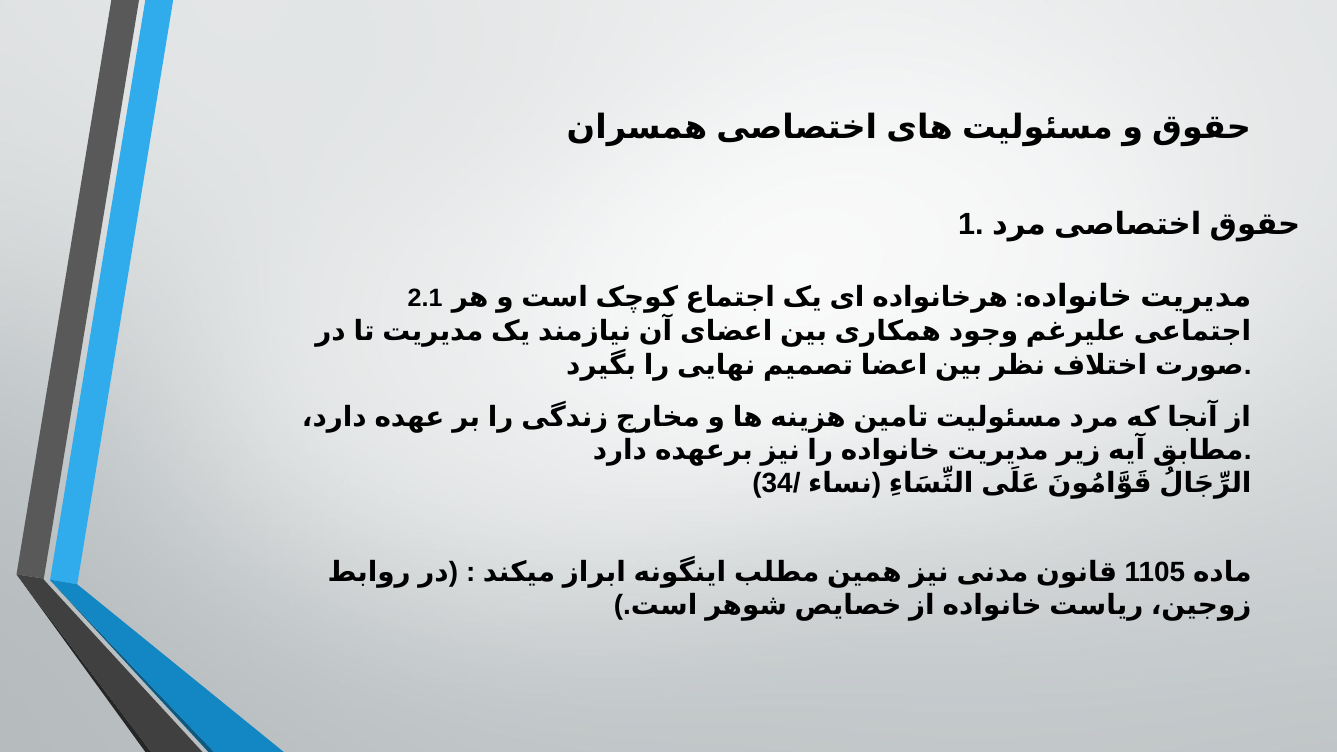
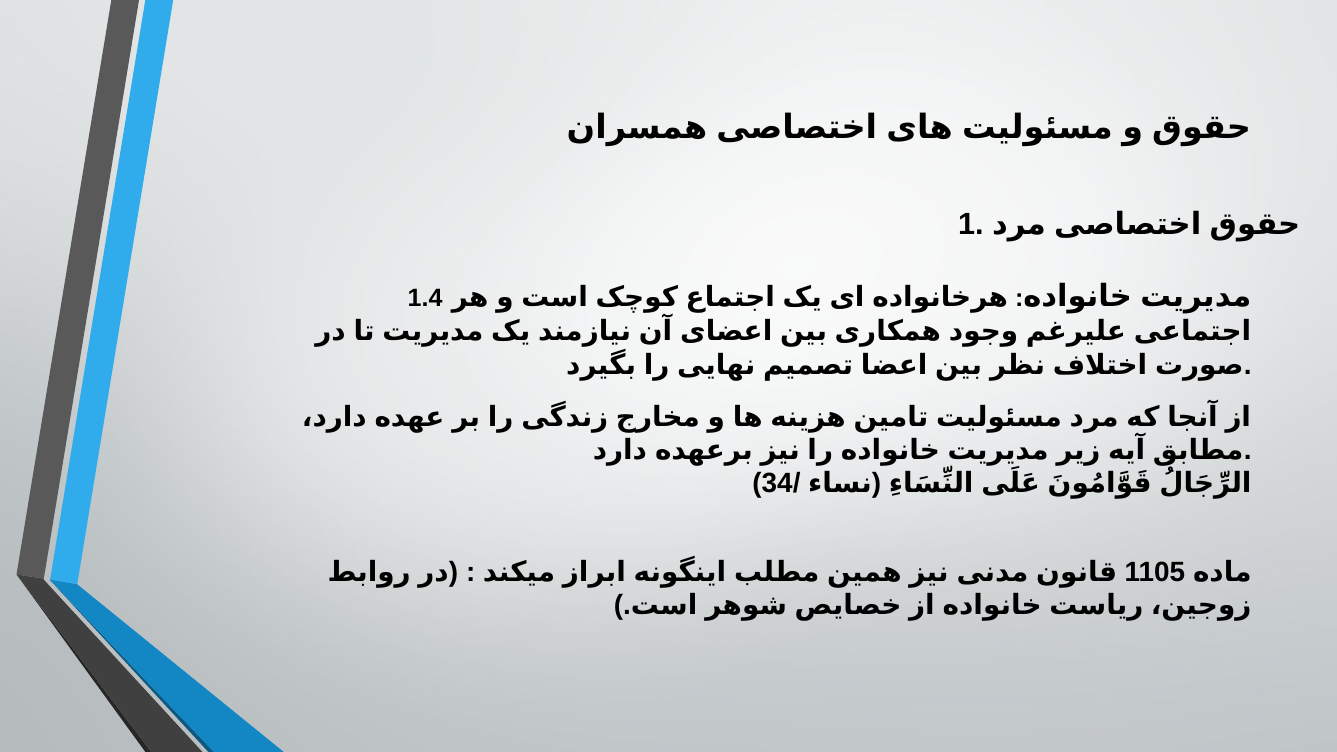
2.1: 2.1 -> 1.4 (425, 298)
